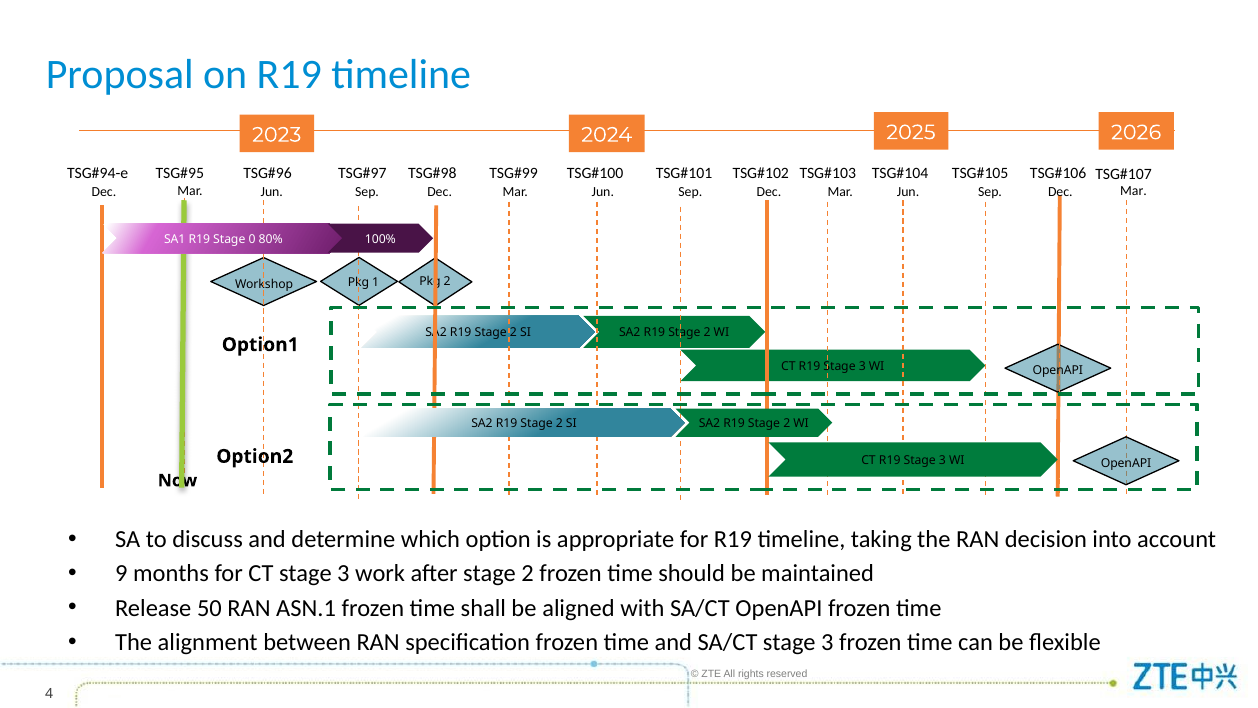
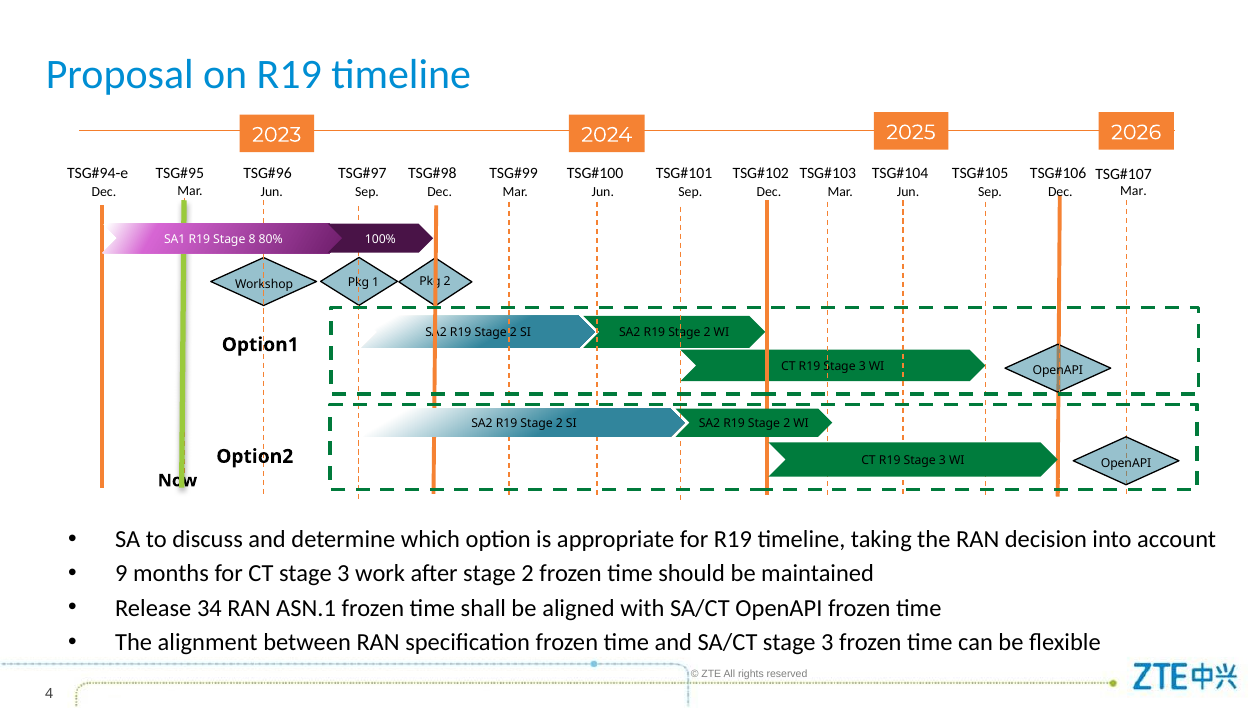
0: 0 -> 8 (252, 239)
50: 50 -> 34 (209, 608)
